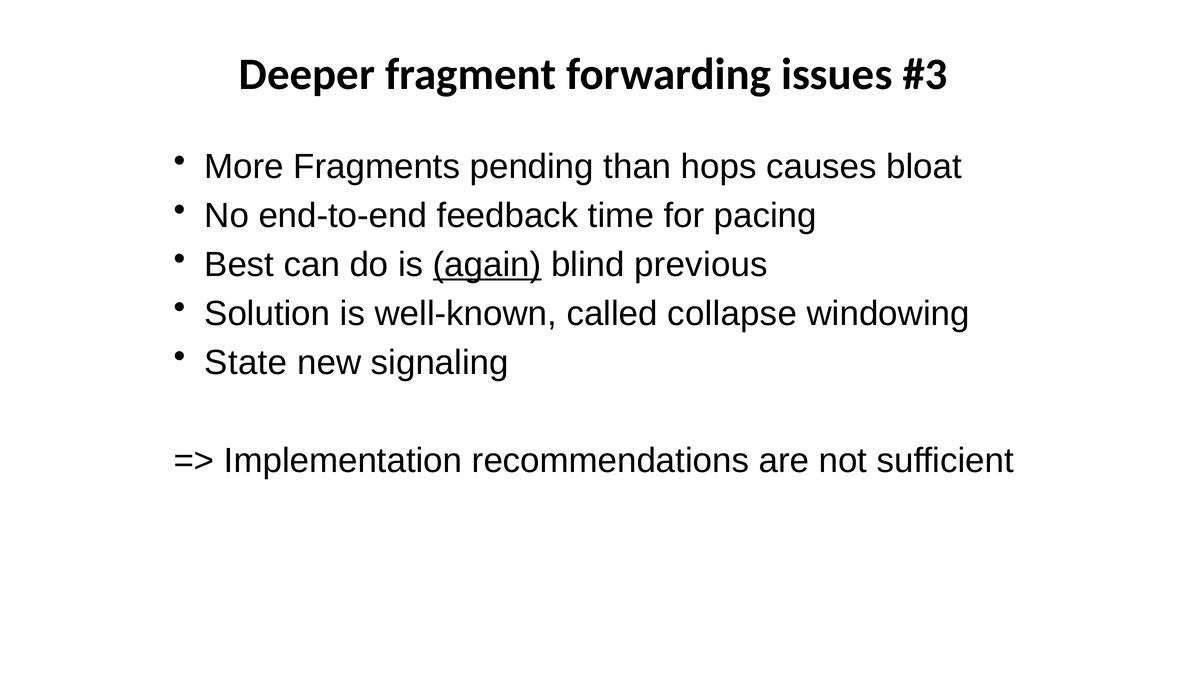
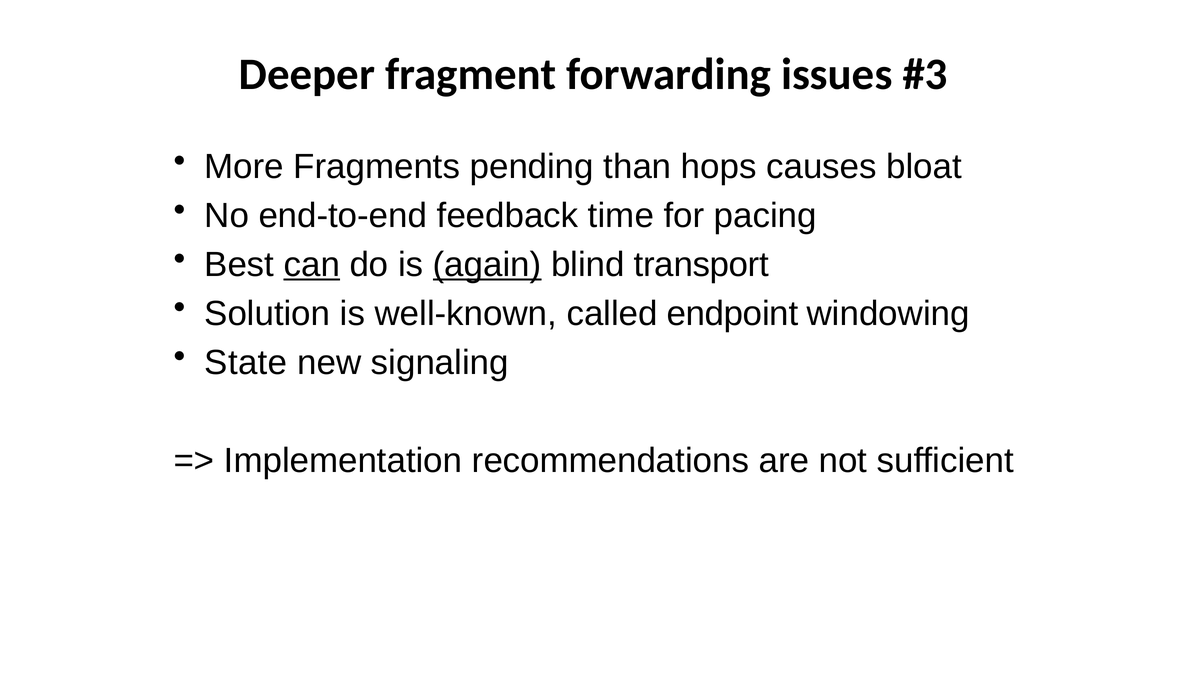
can underline: none -> present (312, 265)
previous: previous -> transport (701, 265)
collapse: collapse -> endpoint (732, 314)
